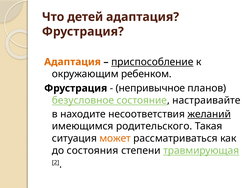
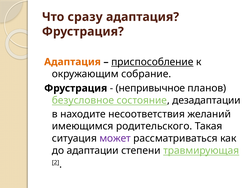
детей: детей -> сразу (85, 17)
ребенком: ребенком -> собрание (146, 74)
настраивайте: настраивайте -> дезадаптации (207, 100)
желаний underline: present -> none (209, 114)
может colour: orange -> purple (115, 139)
состояния: состояния -> адаптации (93, 151)
